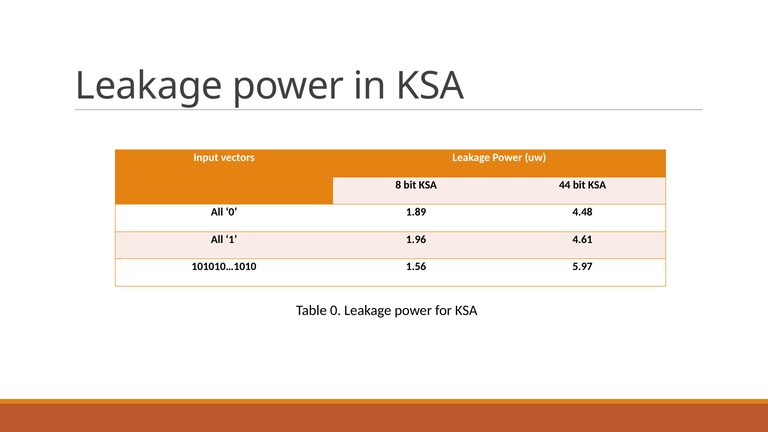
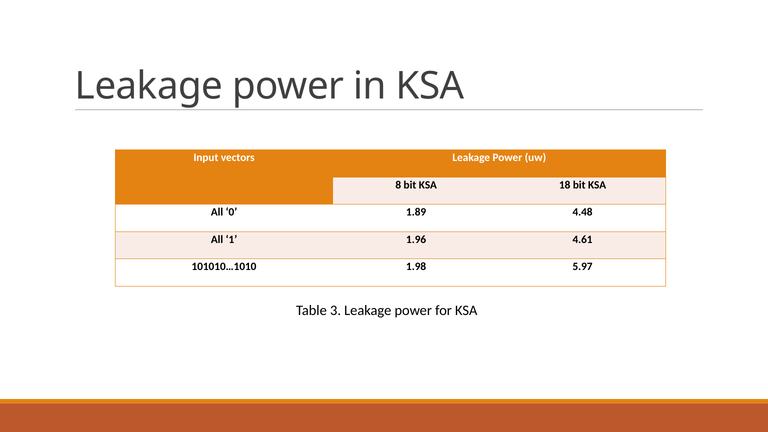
44: 44 -> 18 (565, 185)
1.56: 1.56 -> 1.98 (416, 267)
Table 0: 0 -> 3 (336, 310)
